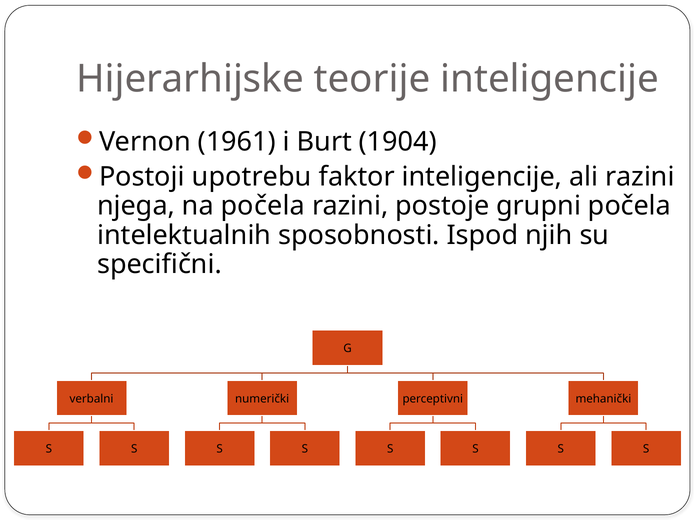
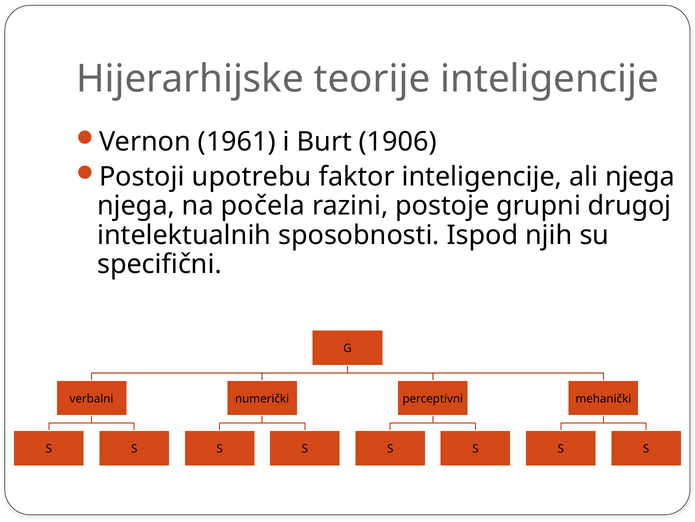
1904: 1904 -> 1906 (398, 142)
ali razini: razini -> njega (640, 176)
grupni počela: počela -> drugoj (630, 206)
